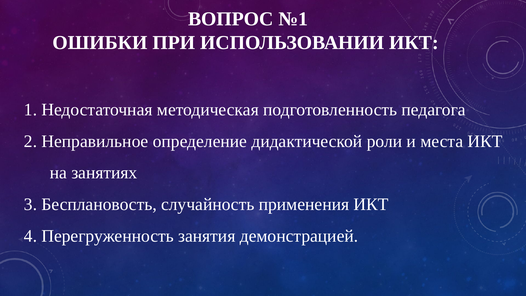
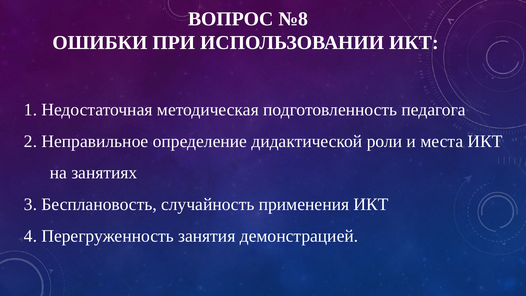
№1: №1 -> №8 (293, 19)
